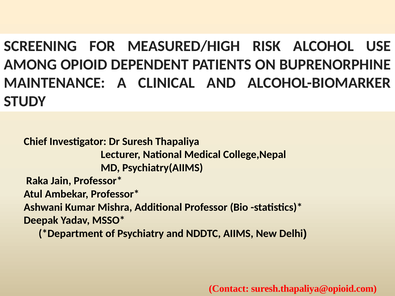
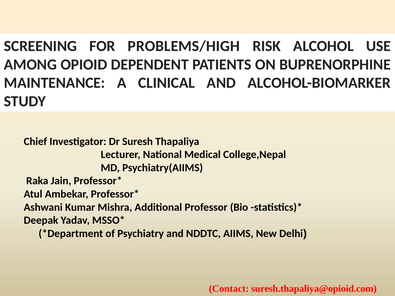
MEASURED/HIGH: MEASURED/HIGH -> PROBLEMS/HIGH (184, 46)
